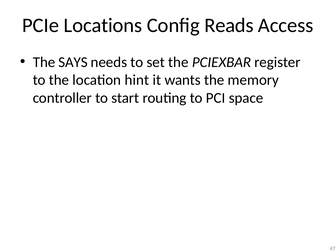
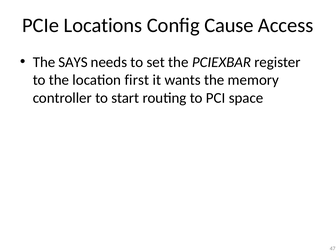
Reads: Reads -> Cause (229, 25)
hint: hint -> first (137, 80)
